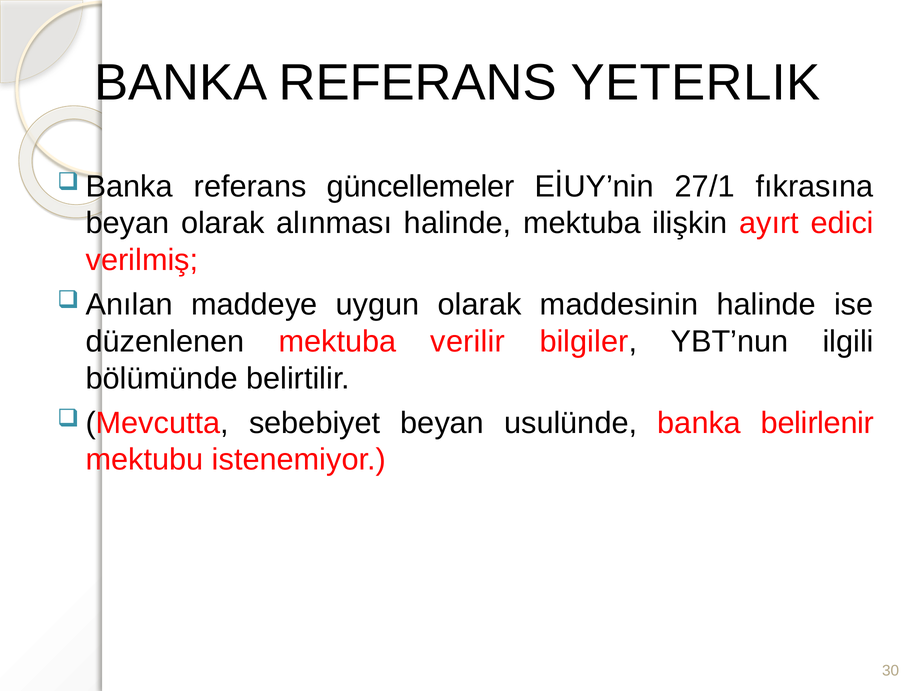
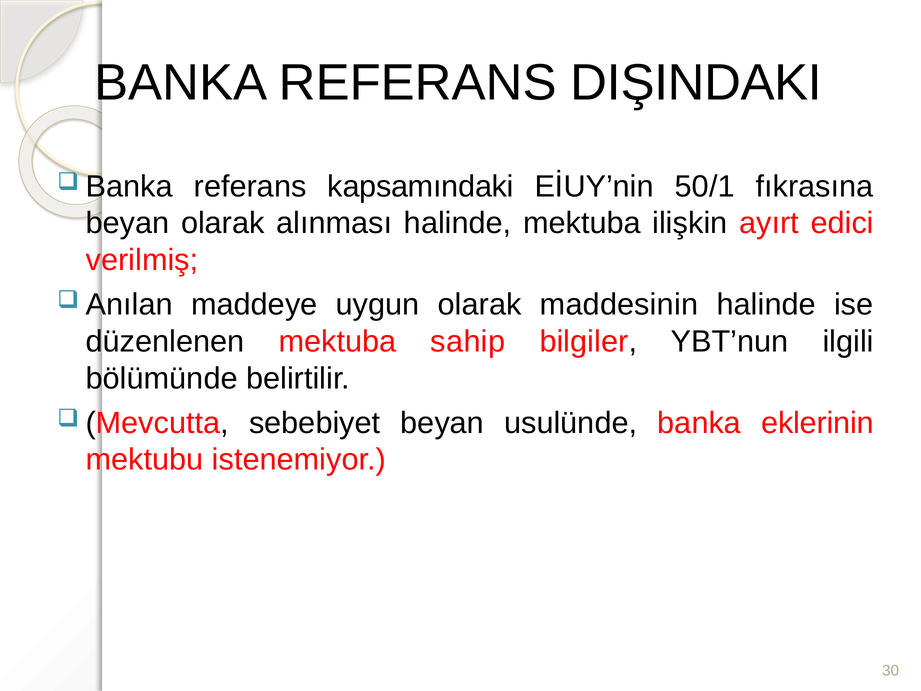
YETERLIK: YETERLIK -> DIŞINDAKI (696, 83)
güncellemeler: güncellemeler -> kapsamındaki (421, 186)
27/1: 27/1 -> 50/1 (705, 186)
verilir: verilir -> sahip (468, 341)
belirlenir: belirlenir -> eklerinin (818, 423)
